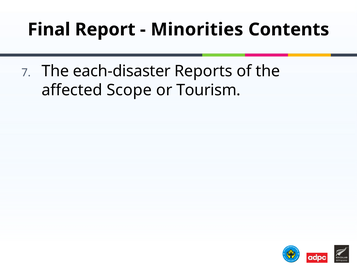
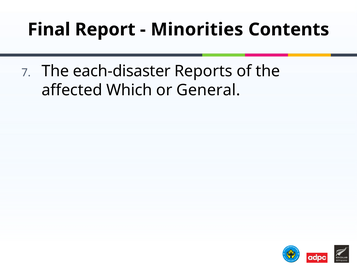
Scope: Scope -> Which (129, 90)
Tourism: Tourism -> General (208, 90)
